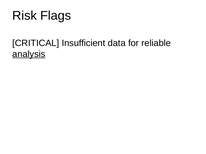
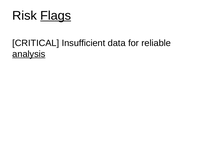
Flags underline: none -> present (56, 16)
